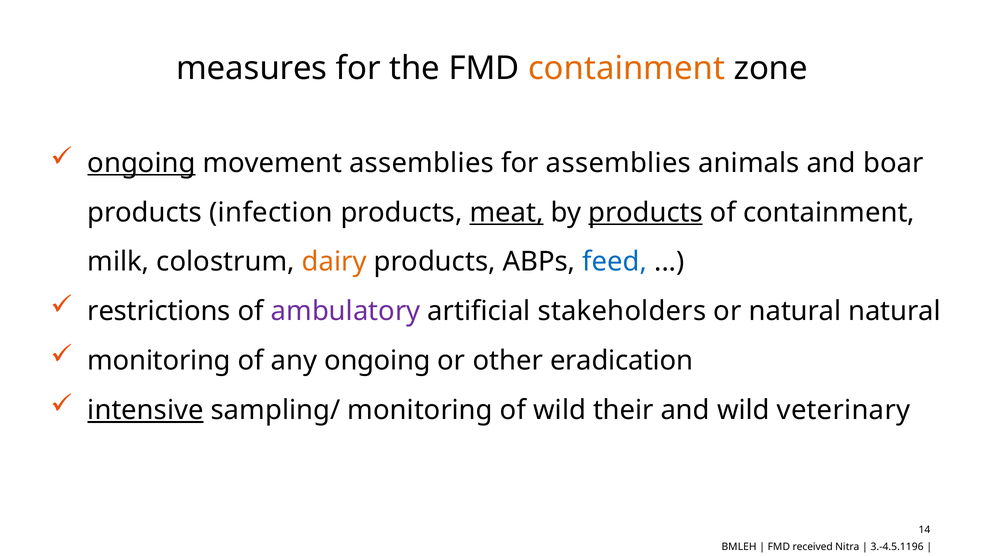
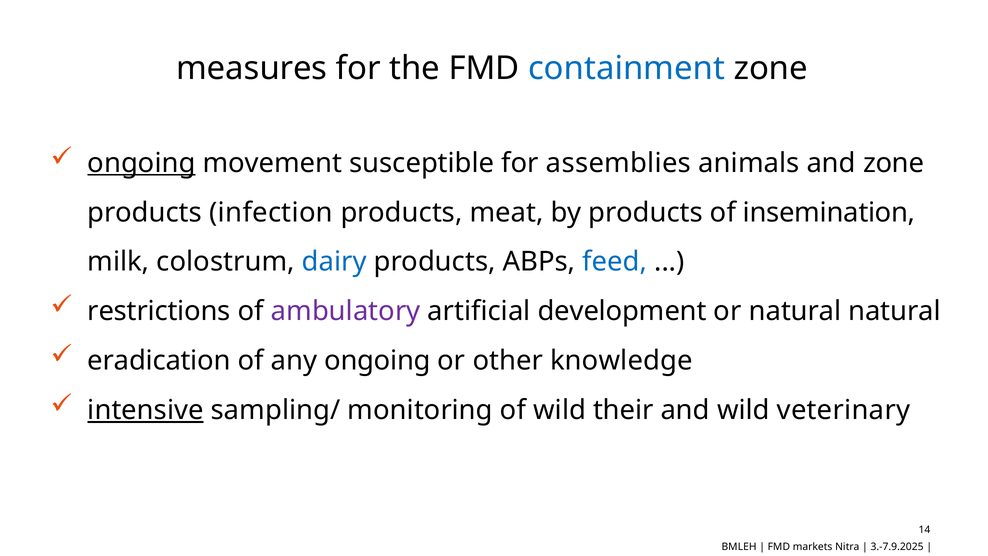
containment colour: orange -> blue (627, 68)
movement assemblies: assemblies -> susceptible (422, 163)
and boar: boar -> zone (894, 163)
meat underline: present -> none (507, 212)
products underline: present -> none (645, 212)
of containment: containment -> insemination (829, 212)
dairy colour: orange -> blue (334, 262)
stakeholders: stakeholders -> development (622, 311)
monitoring: monitoring -> eradication (159, 361)
eradication: eradication -> knowledge (621, 361)
received: received -> markets (813, 546)
3.-4.5.1196: 3.-4.5.1196 -> 3.-7.9.2025 (897, 546)
